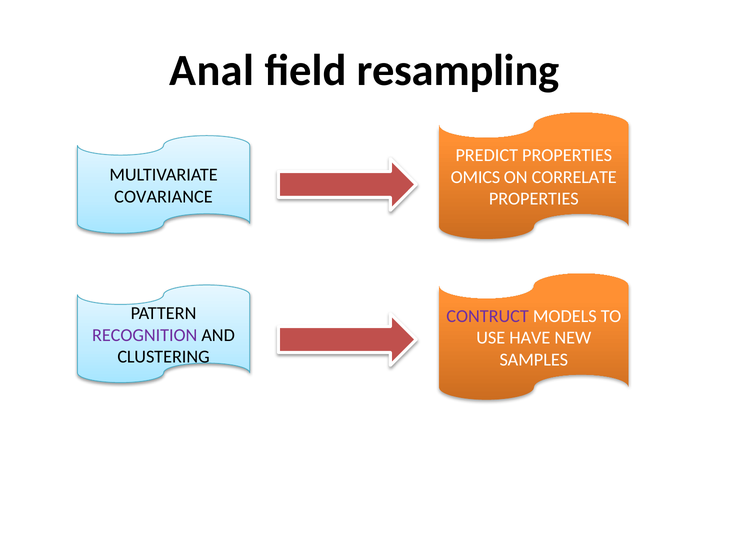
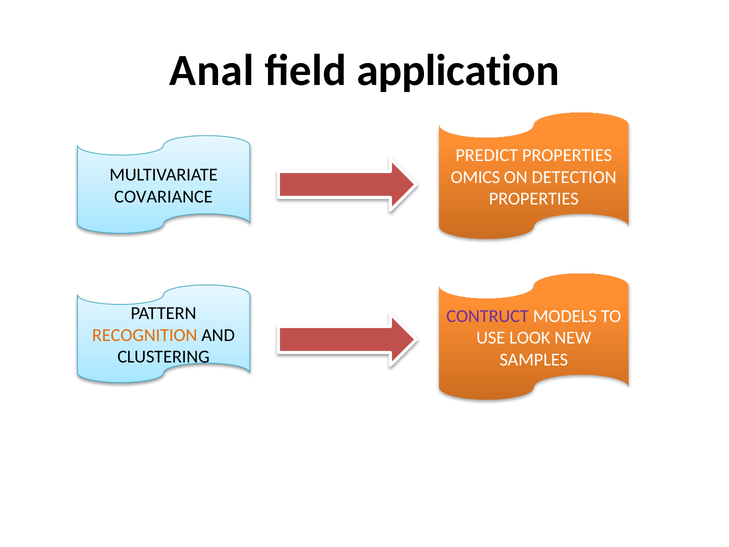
resampling: resampling -> application (458, 71)
CORRELATE: CORRELATE -> DETECTION (574, 177)
RECOGNITION colour: purple -> orange (145, 335)
HAVE: HAVE -> LOOK (530, 338)
